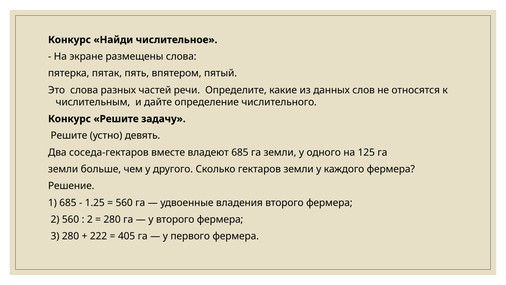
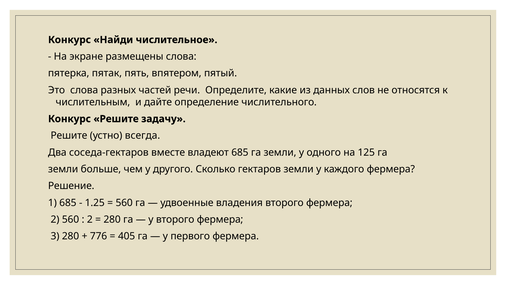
девять: девять -> всегда (142, 135)
222: 222 -> 776 (99, 236)
